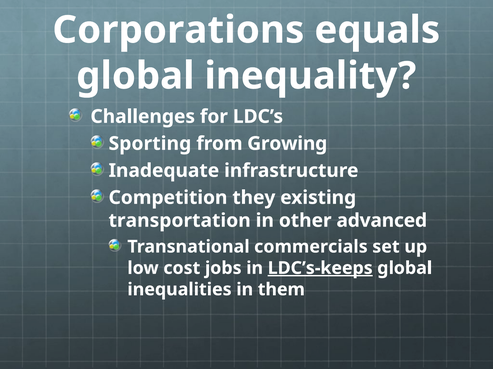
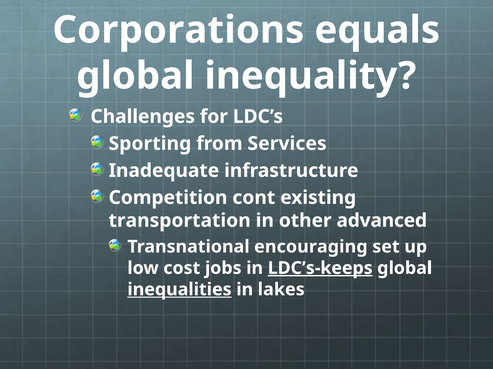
Growing: Growing -> Services (287, 144)
they: they -> cont (254, 198)
commercials: commercials -> encouraging (311, 247)
inequalities underline: none -> present (180, 290)
them: them -> lakes (281, 290)
